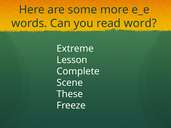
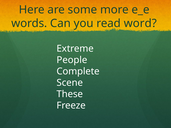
Lesson: Lesson -> People (72, 60)
